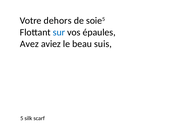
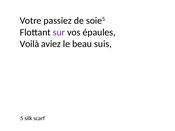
dehors: dehors -> passiez (58, 21)
sur colour: blue -> purple (59, 32)
Avez: Avez -> Voilà (29, 44)
